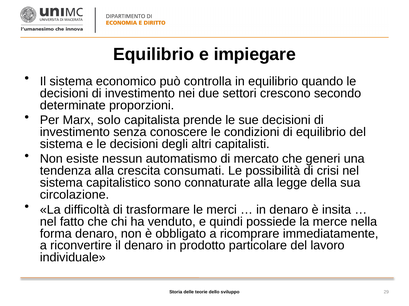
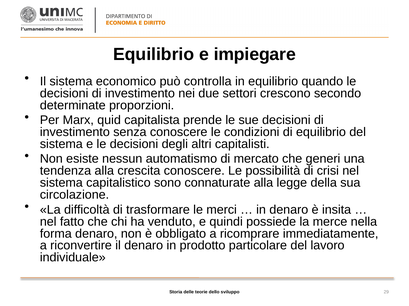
solo: solo -> quid (109, 120)
crescita consumati: consumati -> conoscere (194, 171)
